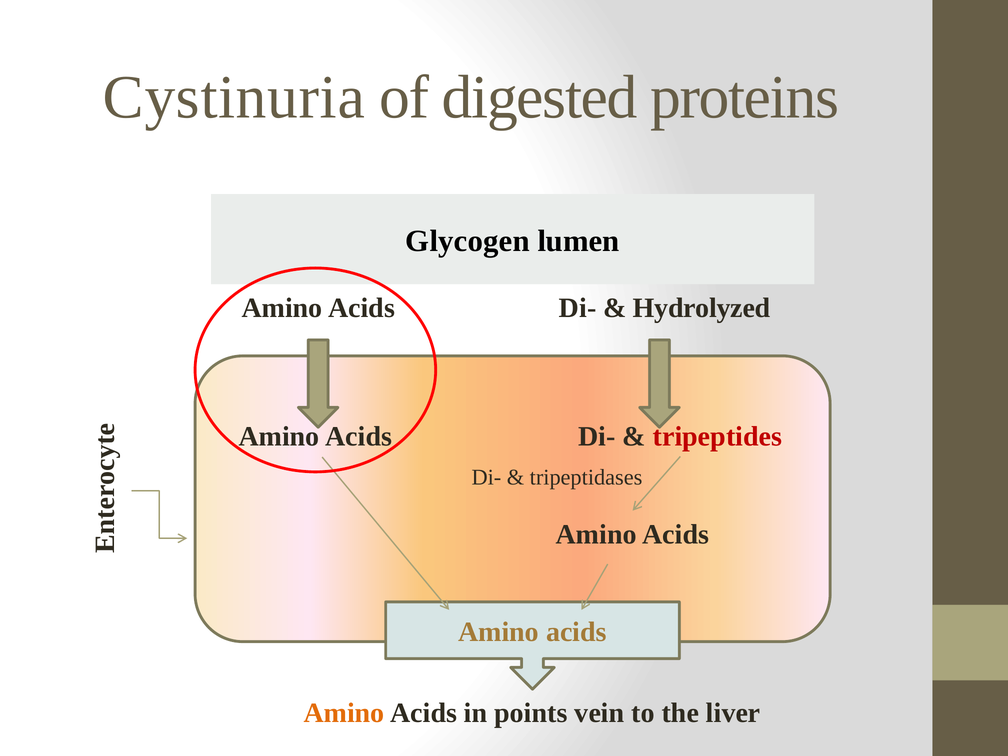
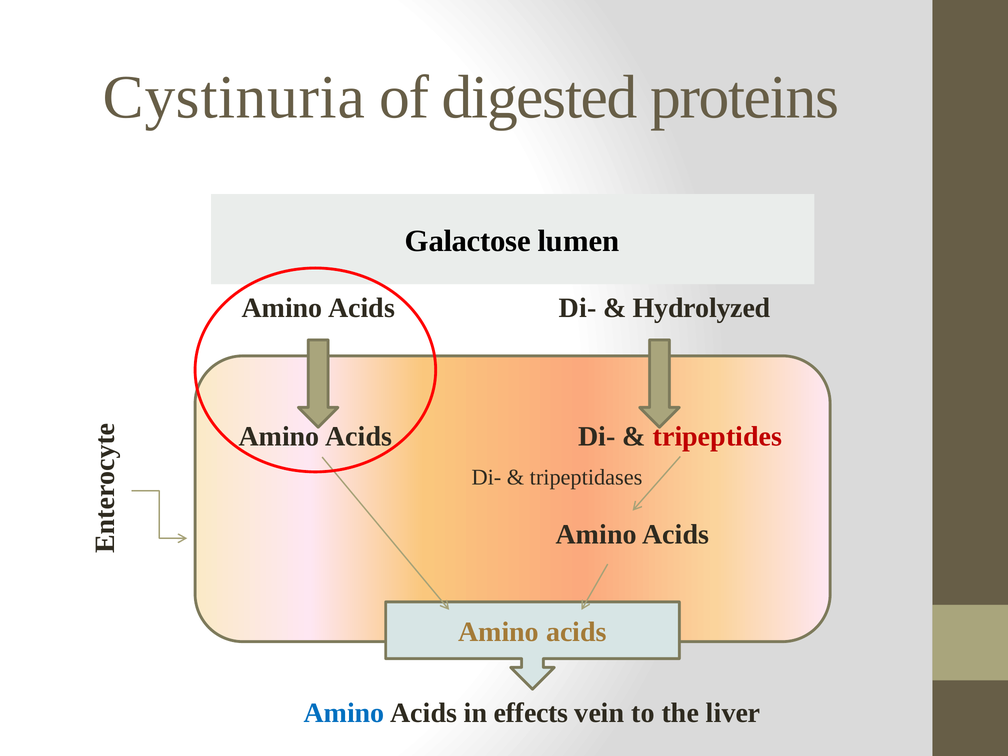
Glycogen: Glycogen -> Galactose (468, 241)
Amino colour: orange -> blue (344, 713)
points: points -> effects (531, 713)
